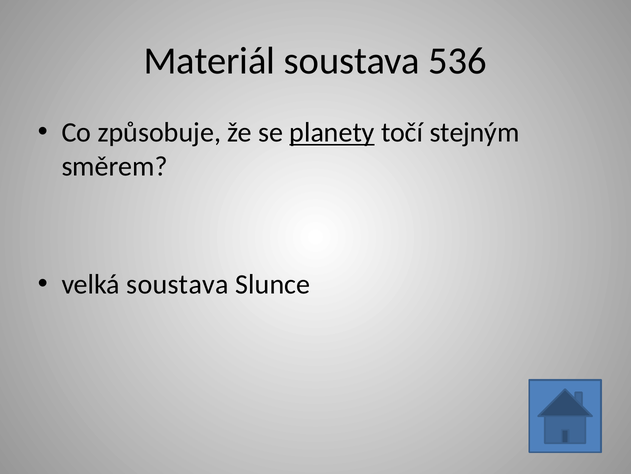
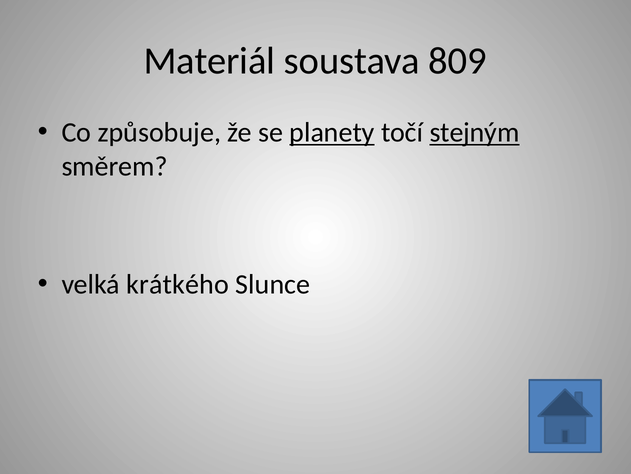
536: 536 -> 809 (458, 61)
stejným underline: none -> present (474, 132)
velká soustava: soustava -> krátkého (178, 284)
